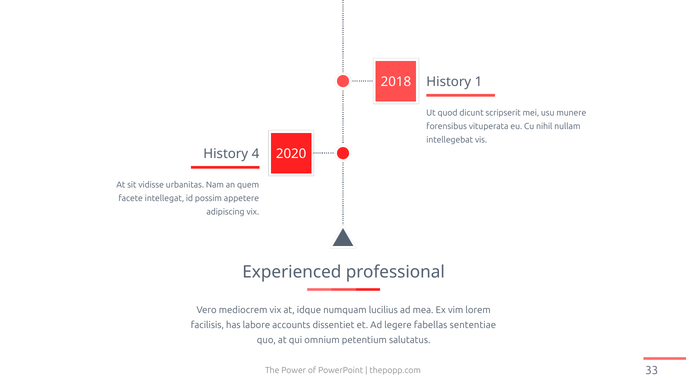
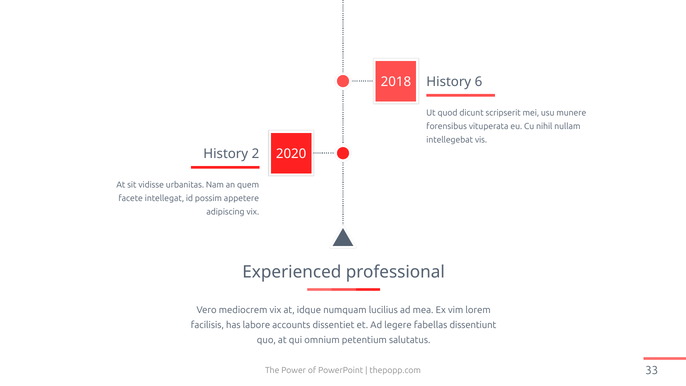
1: 1 -> 6 (478, 82)
4: 4 -> 2 (255, 154)
sententiae: sententiae -> dissentiunt (473, 325)
